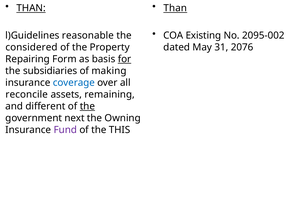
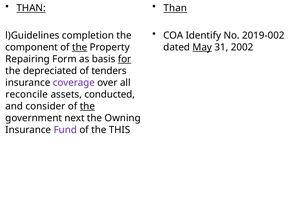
Existing: Existing -> Identify (203, 35)
2095-002: 2095-002 -> 2019-002 (263, 35)
reasonable: reasonable -> completion (88, 35)
May underline: none -> present (202, 47)
2076: 2076 -> 2002 (242, 47)
considered: considered -> component (32, 47)
the underline: none -> present (80, 47)
subsidiaries: subsidiaries -> depreciated (50, 71)
making: making -> tenders (109, 71)
coverage colour: blue -> purple (74, 83)
remaining: remaining -> conducted (110, 94)
different: different -> consider (45, 106)
